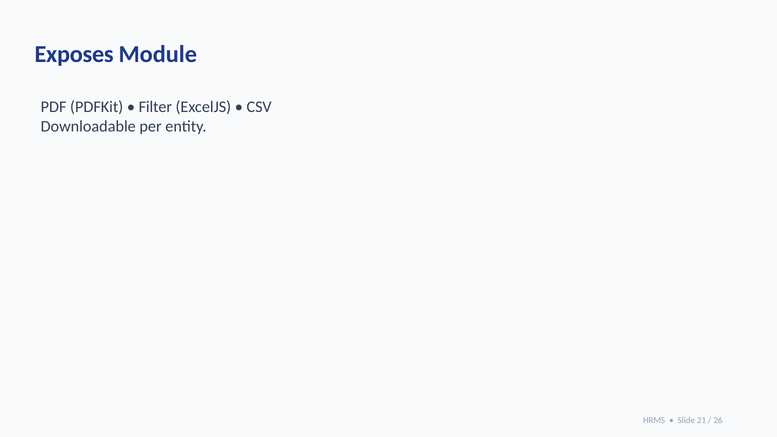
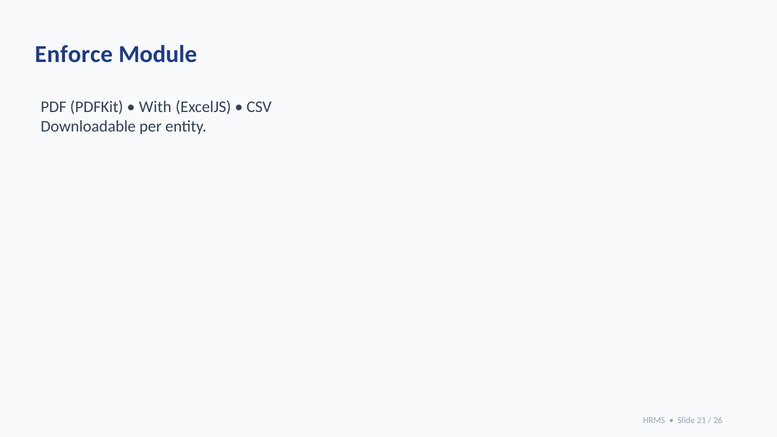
Exposes: Exposes -> Enforce (74, 54)
Filter: Filter -> With (155, 107)
